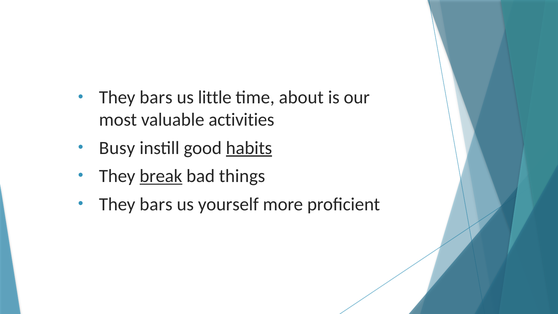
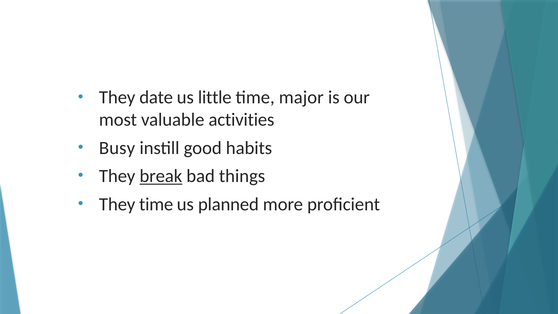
bars: bars -> date (156, 97)
about: about -> major (301, 97)
habits underline: present -> none (249, 148)
bars: bars -> time (156, 204)
yourself: yourself -> planned (228, 204)
